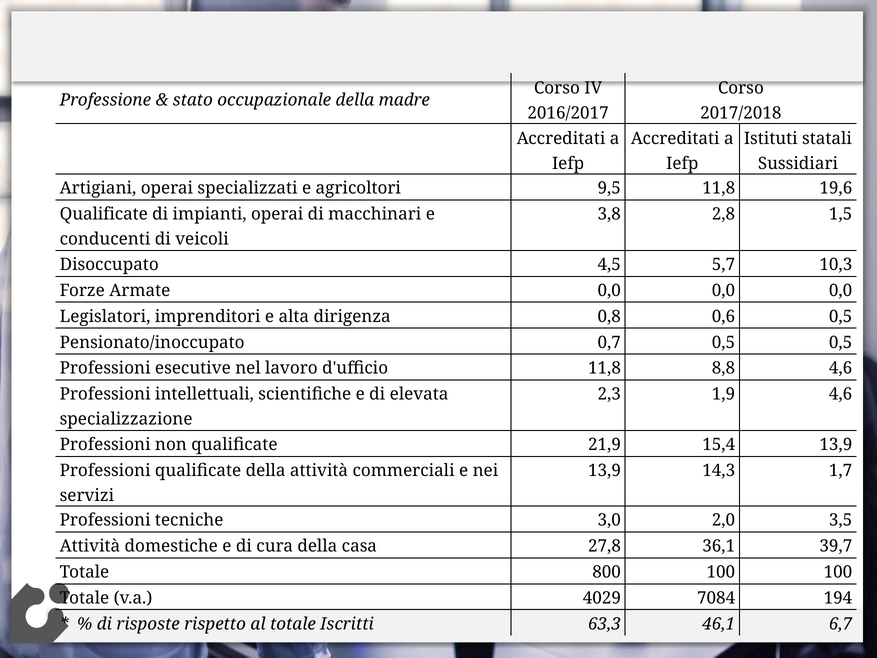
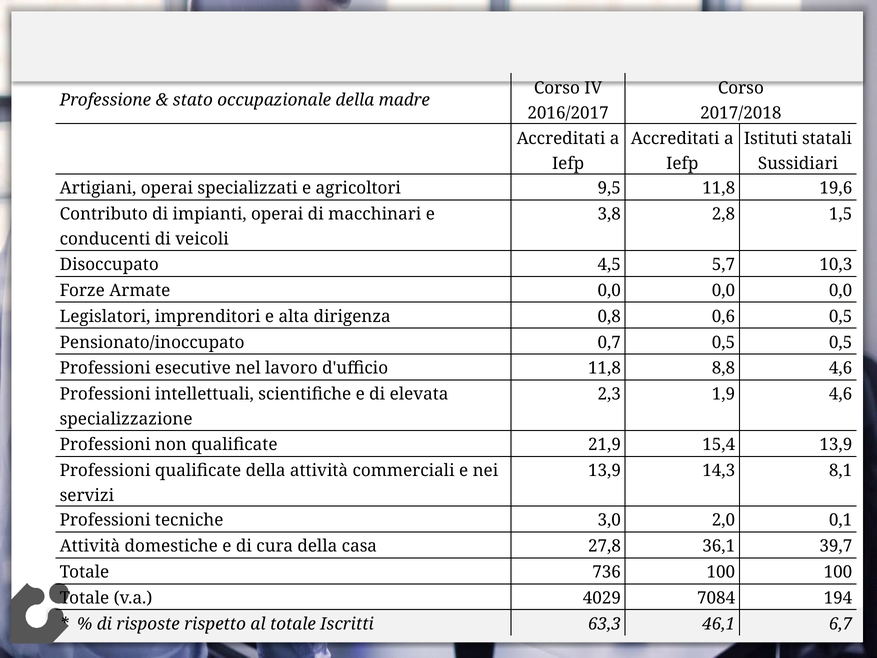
Qualificate: Qualificate -> Contributo (104, 214)
1,7: 1,7 -> 8,1 (841, 470)
3,5: 3,5 -> 0,1 (841, 520)
800: 800 -> 736 (607, 572)
